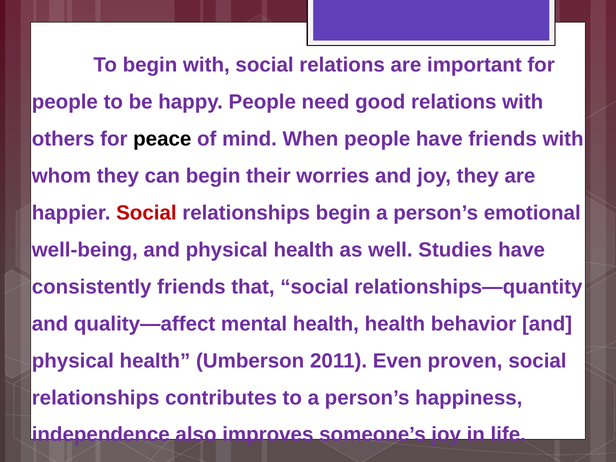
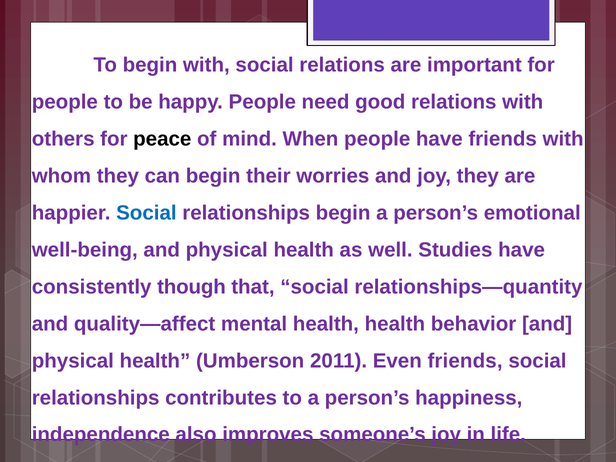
Social colour: red -> blue (146, 213)
consistently friends: friends -> though (191, 287)
Even proven: proven -> friends (465, 361)
